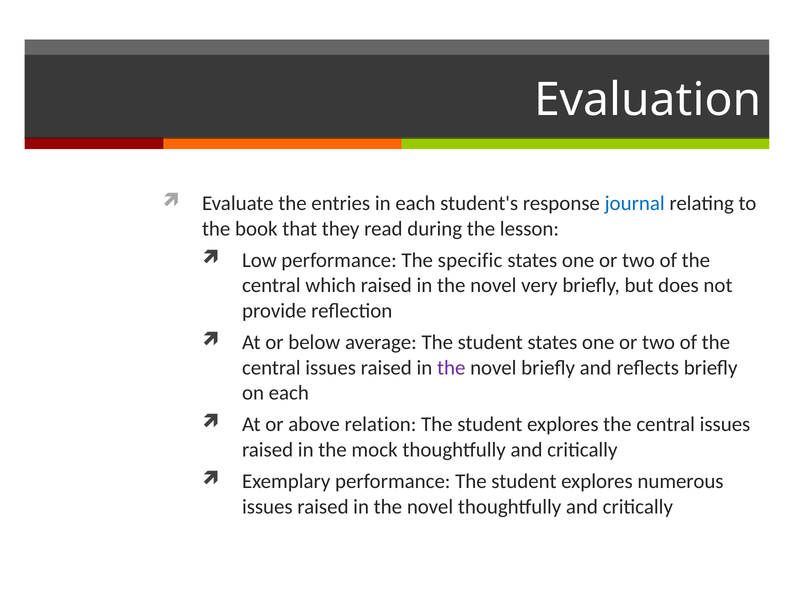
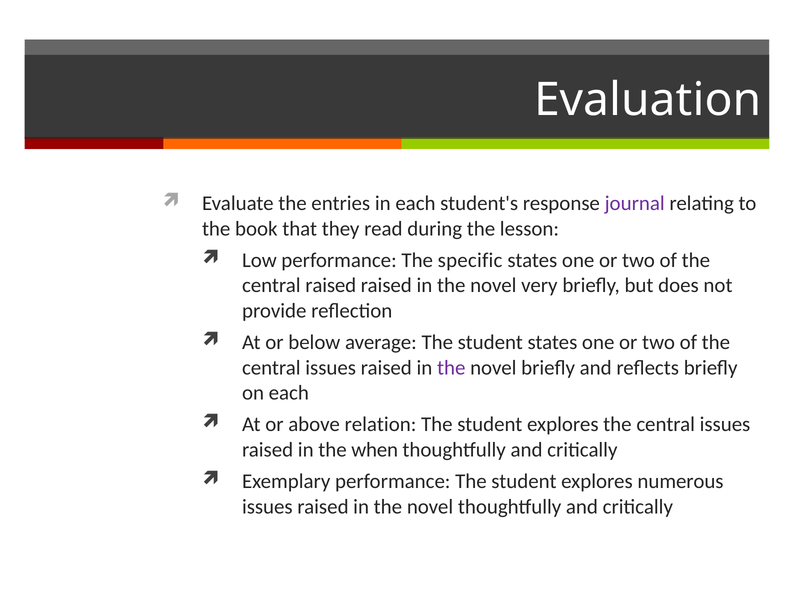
journal colour: blue -> purple (635, 203)
central which: which -> raised (331, 285)
mock: mock -> when (375, 449)
